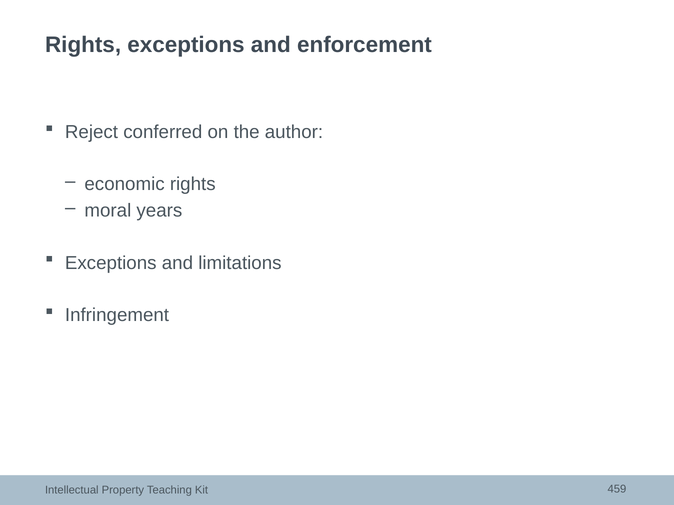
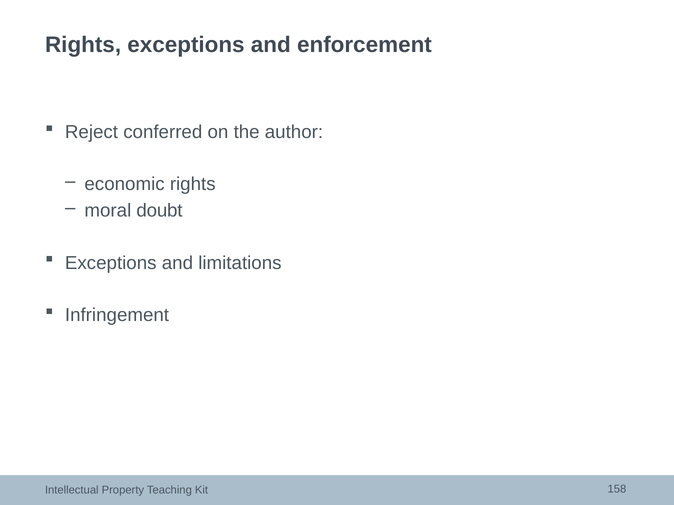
years: years -> doubt (159, 211)
459: 459 -> 158 (617, 490)
